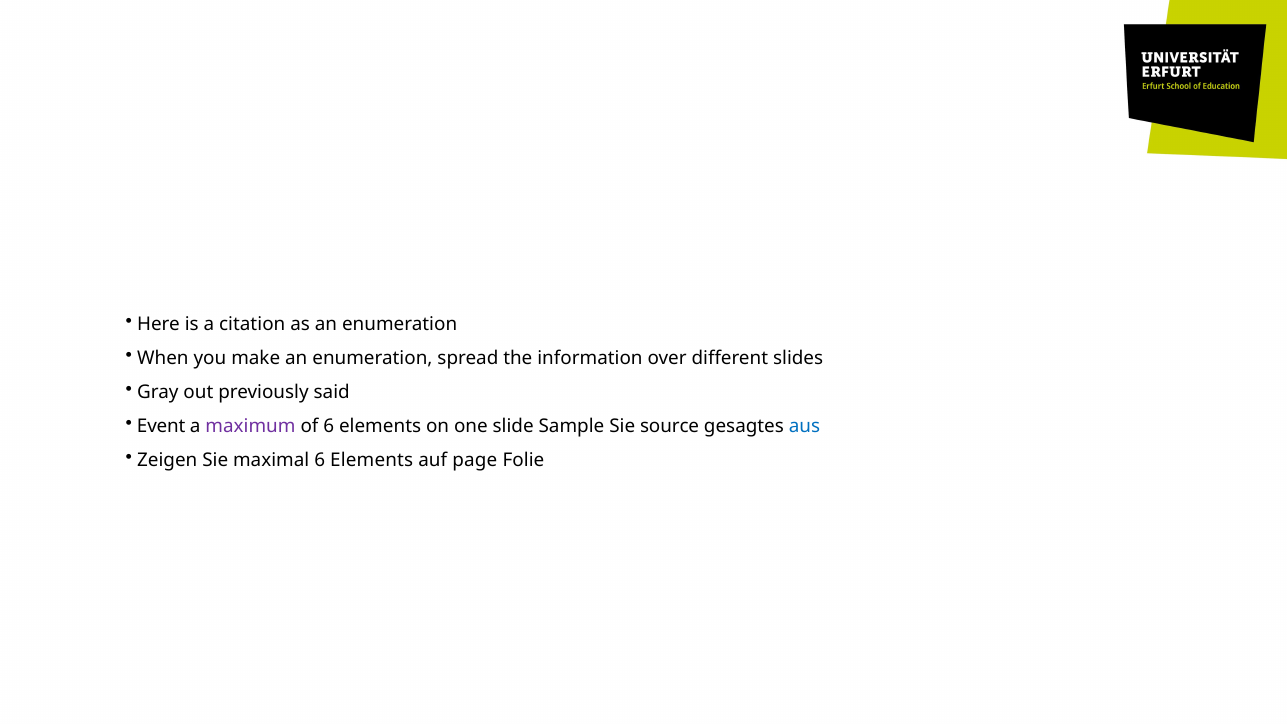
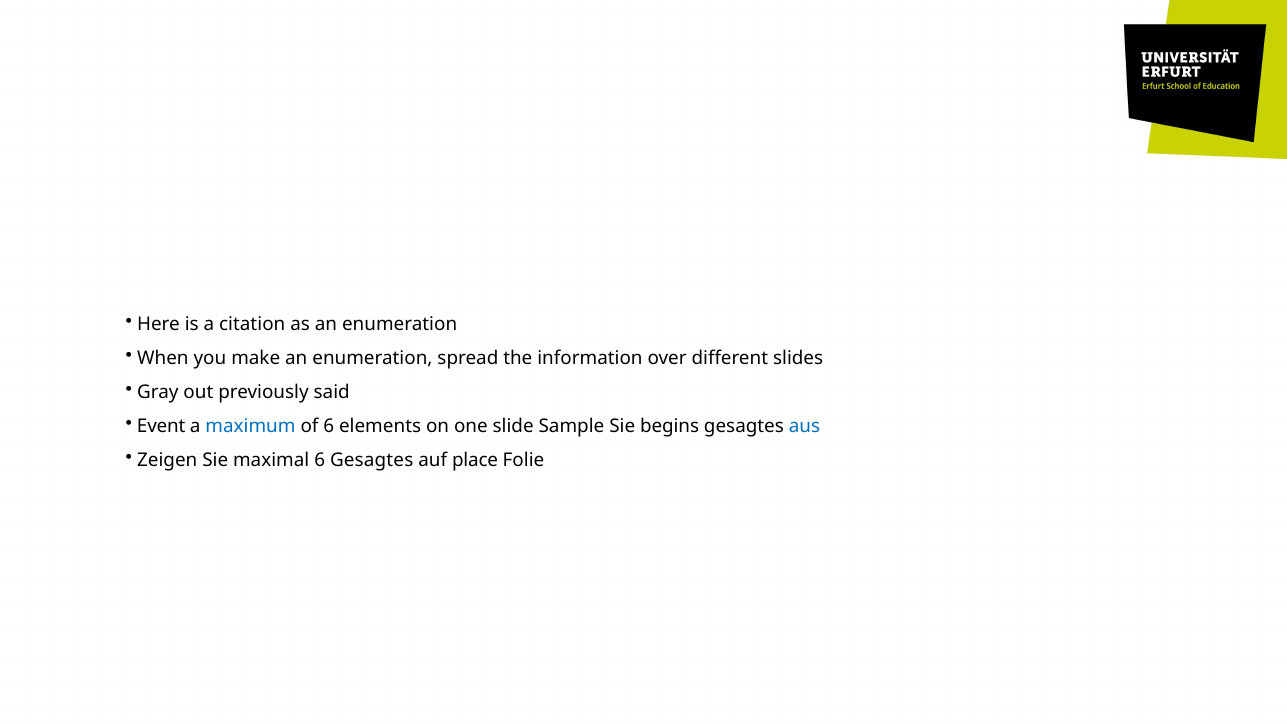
maximum colour: purple -> blue (250, 426)
source: source -> begins (670, 426)
maximal 6 Elements: Elements -> Gesagtes (372, 460)
page: page -> place (475, 460)
